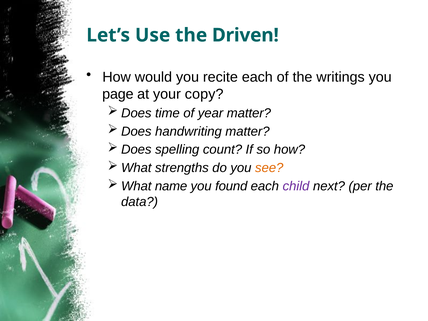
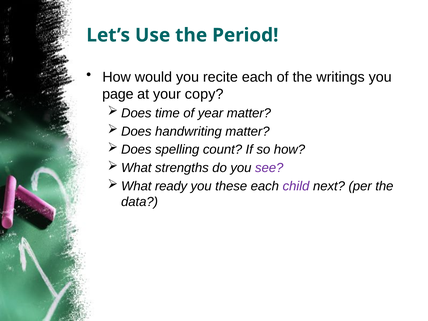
Driven: Driven -> Period (245, 35)
see colour: orange -> purple (269, 168)
name: name -> ready (171, 186)
found: found -> these (231, 186)
